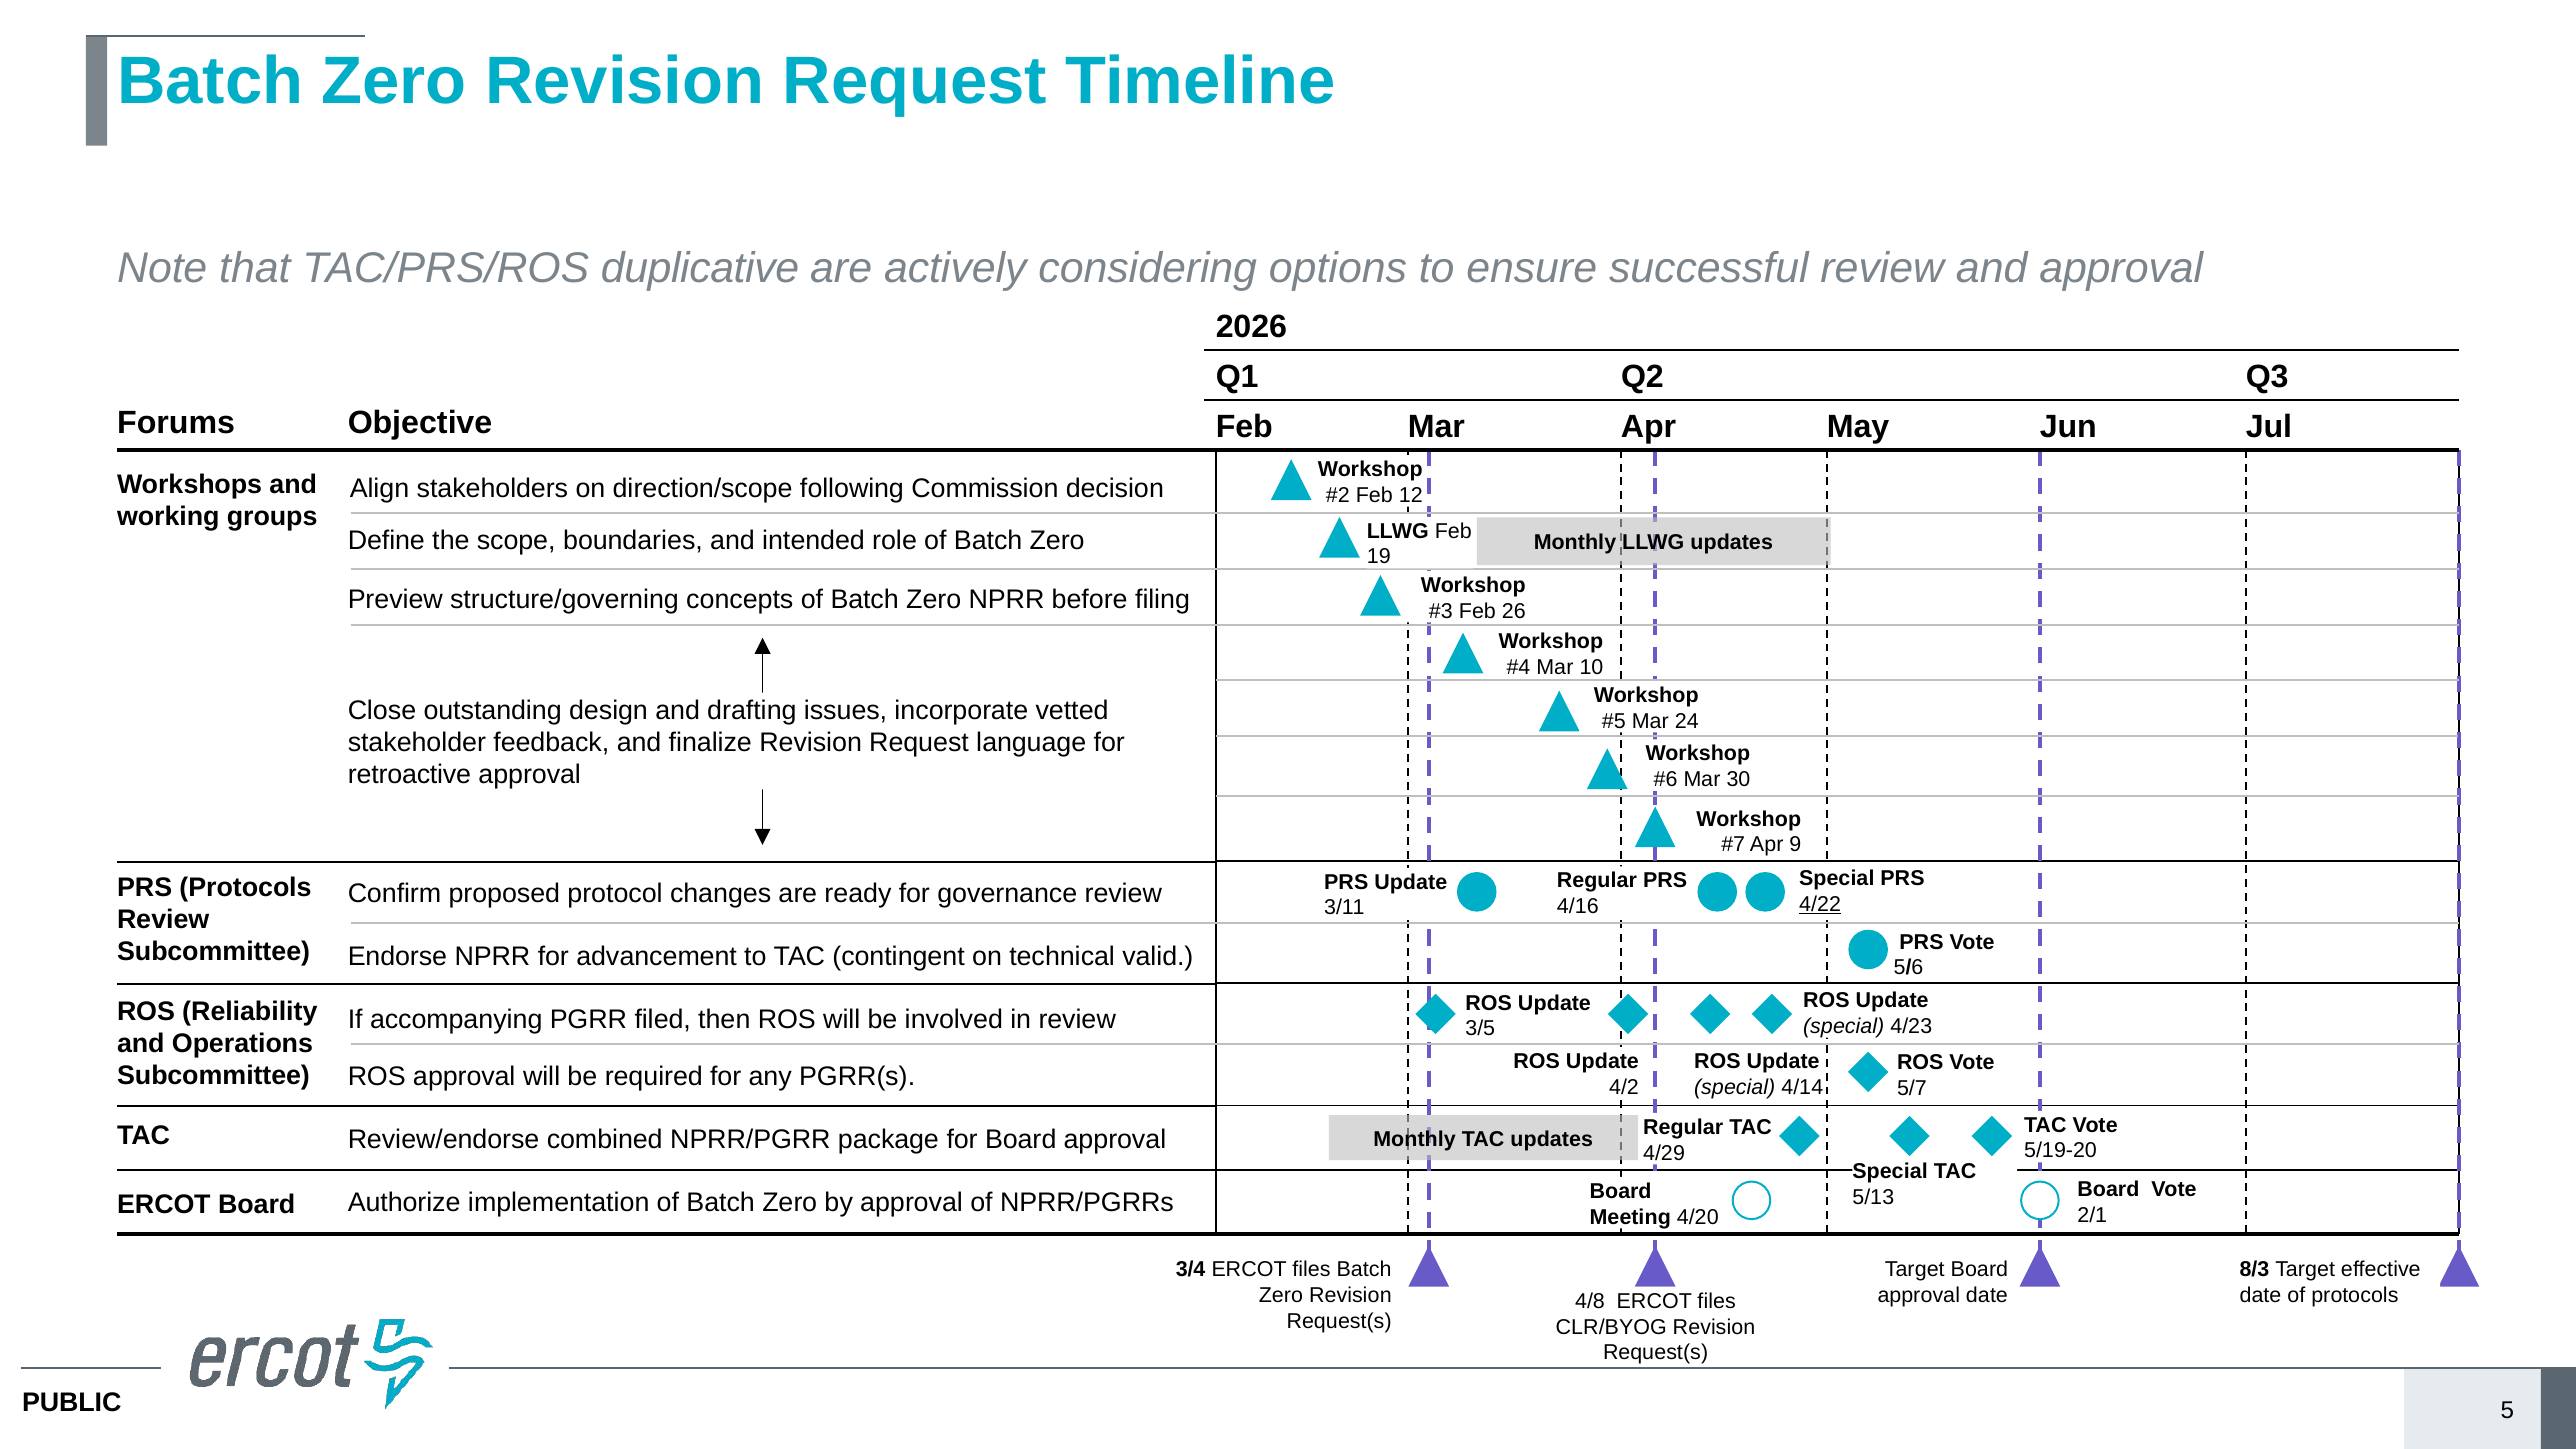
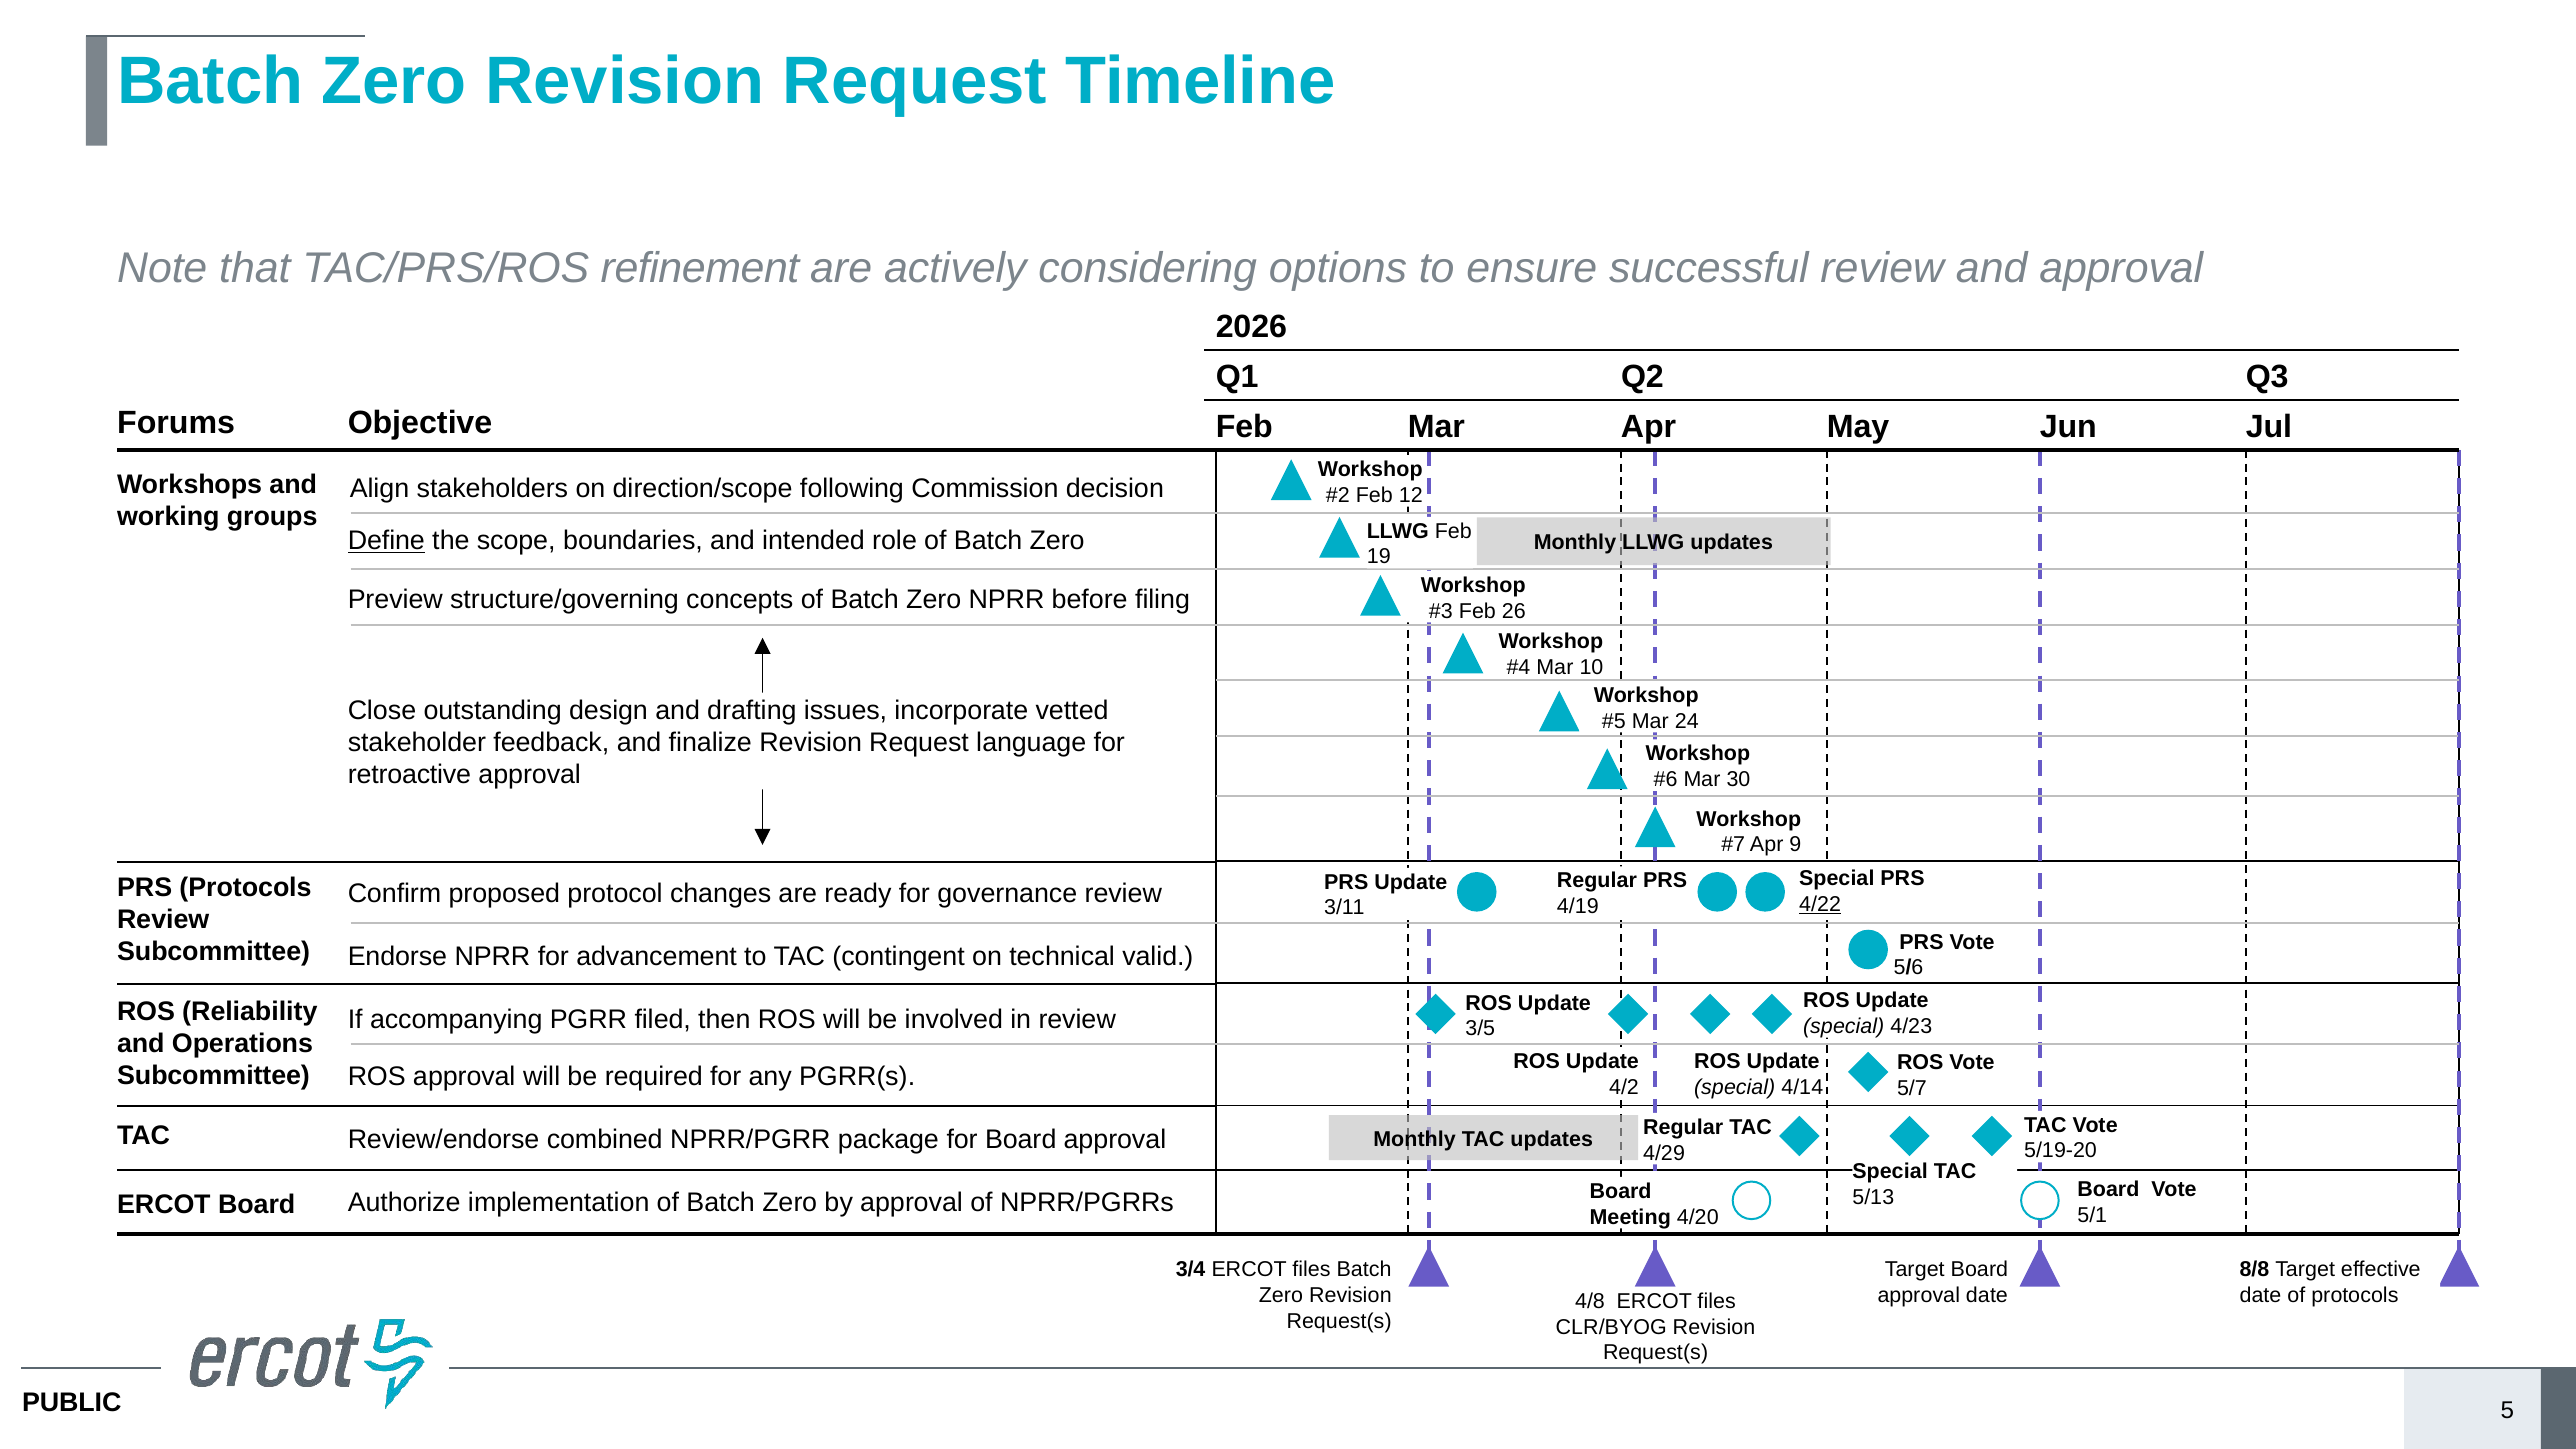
duplicative: duplicative -> refinement (700, 268)
Define underline: none -> present (386, 541)
4/16: 4/16 -> 4/19 (1578, 907)
2/1: 2/1 -> 5/1 (2092, 1215)
8/3: 8/3 -> 8/8 (2254, 1270)
